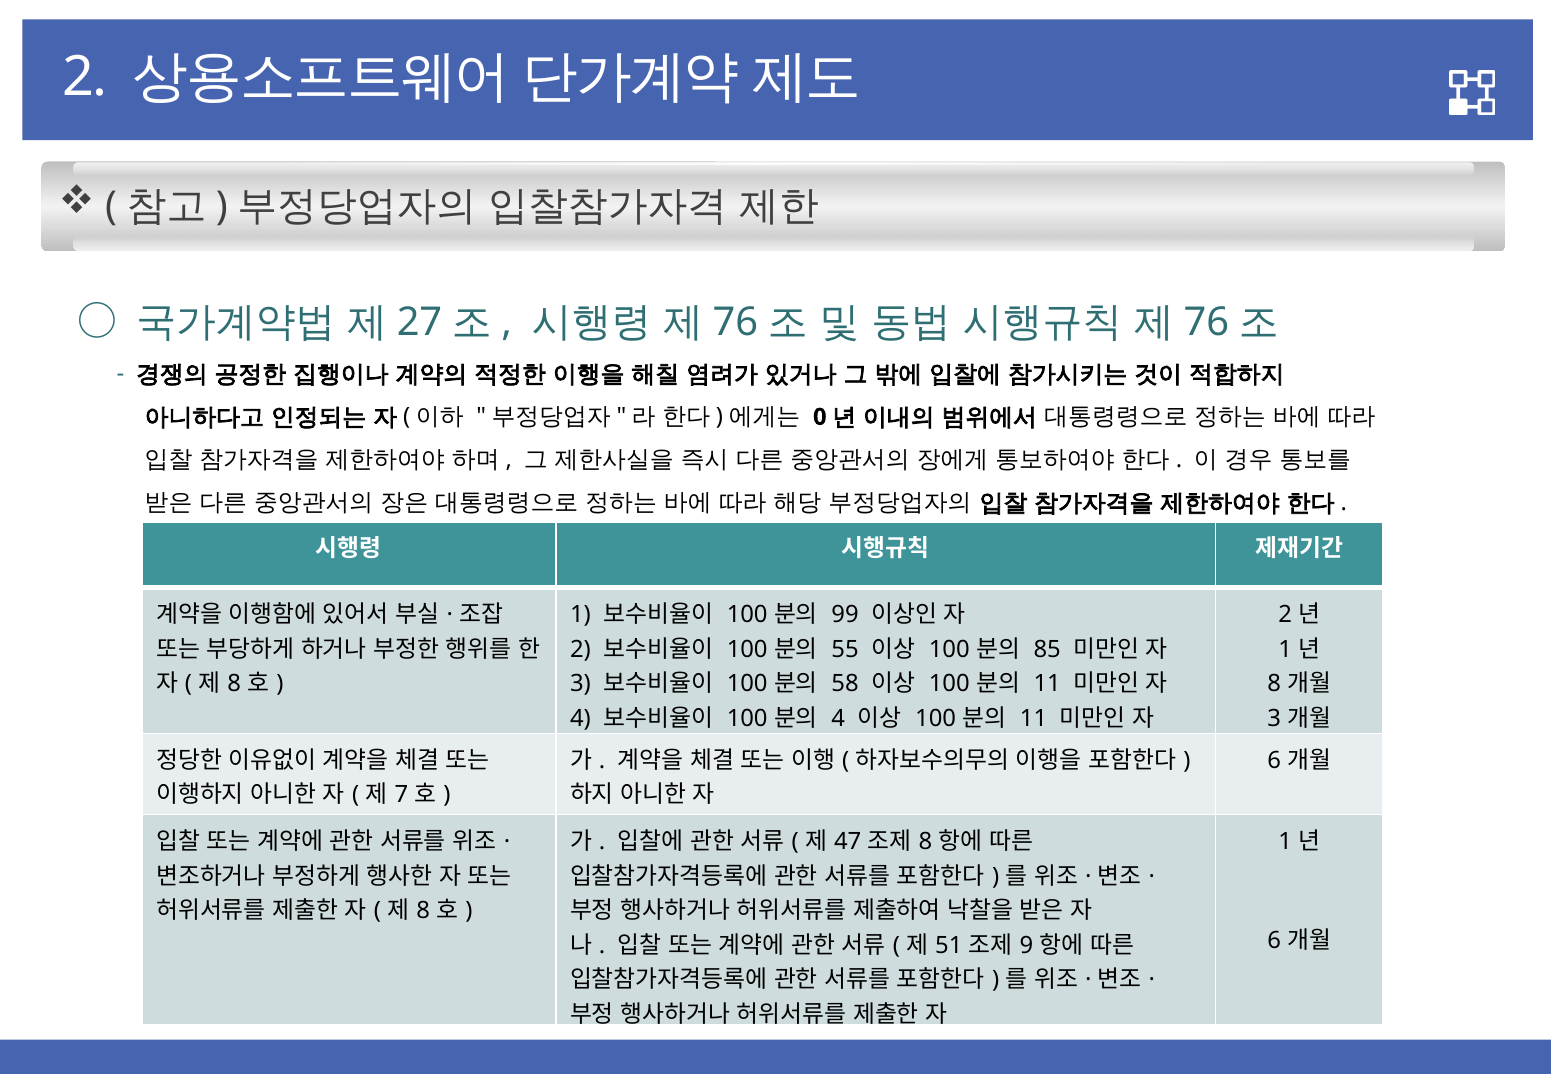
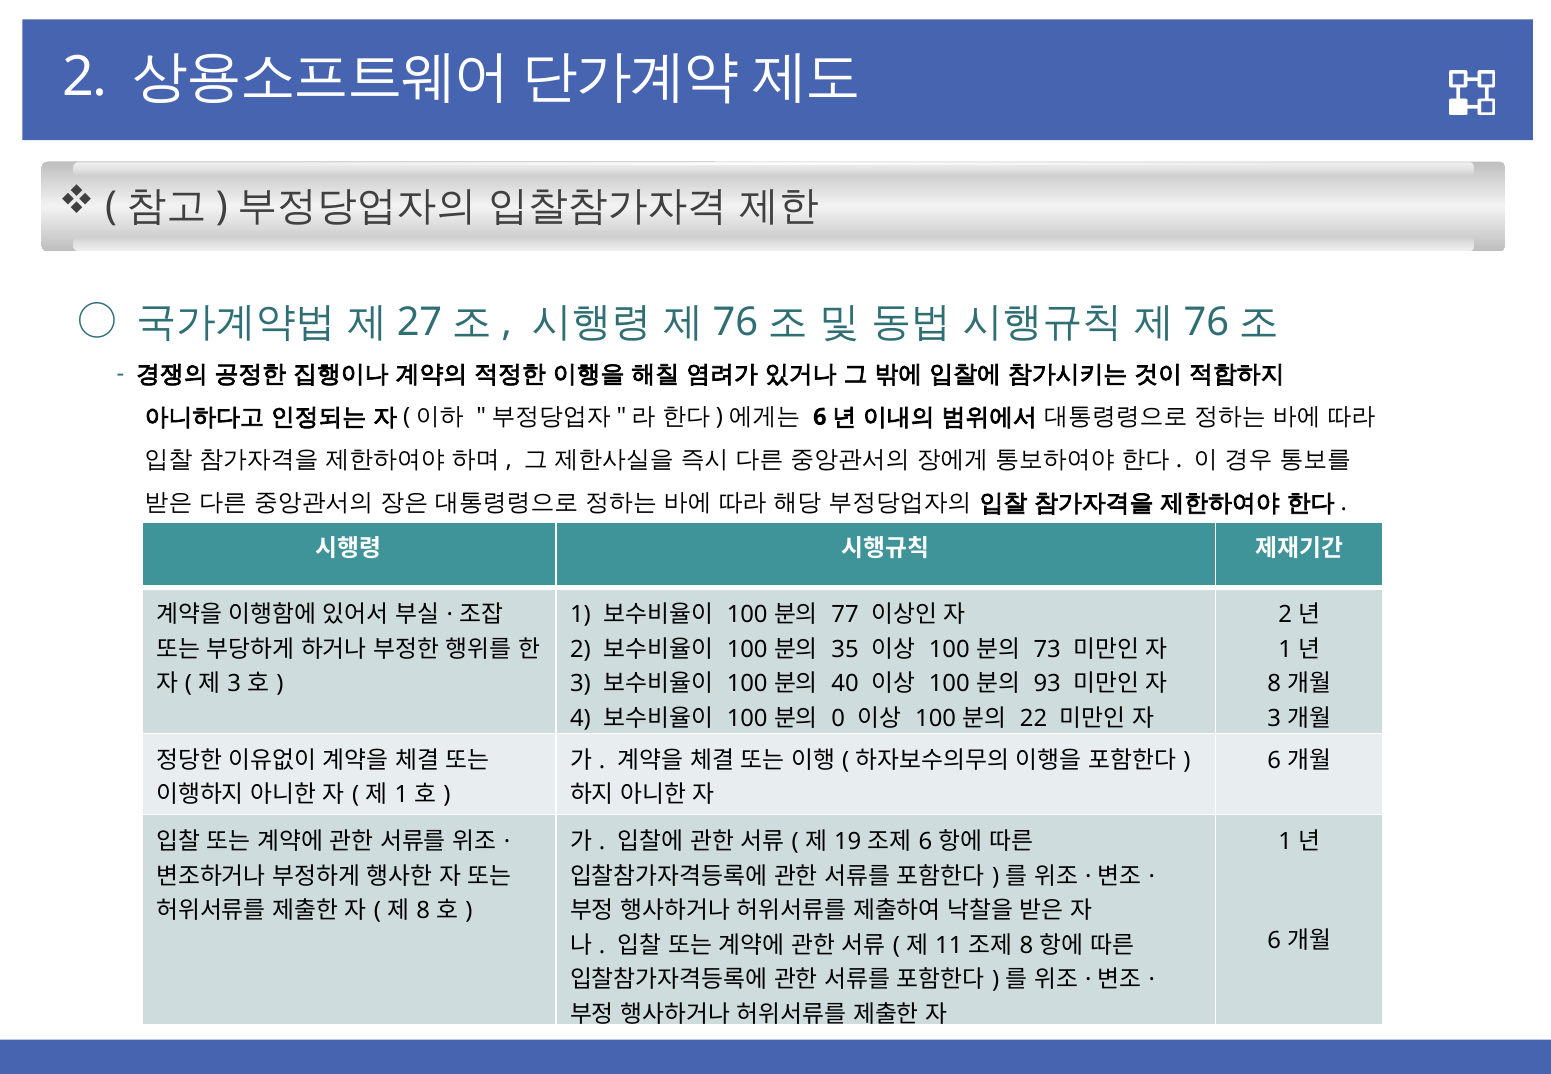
0: 0 -> 6 (820, 417)
99: 99 -> 77 (845, 615)
55: 55 -> 35 (845, 649)
85: 85 -> 73 (1047, 649)
8: 8 -> 3 (234, 684)
58: 58 -> 40 (845, 684)
11: 11 -> 93 (1047, 684)
4: 4 -> 0 (838, 718)
11: 11 -> 22 (1034, 718)
7: 7 -> 1 (401, 795)
47: 47 -> 19 (848, 841)
8: 8 -> 6 (925, 841)
51: 51 -> 11 (949, 945)
9: 9 -> 8 (1027, 945)
